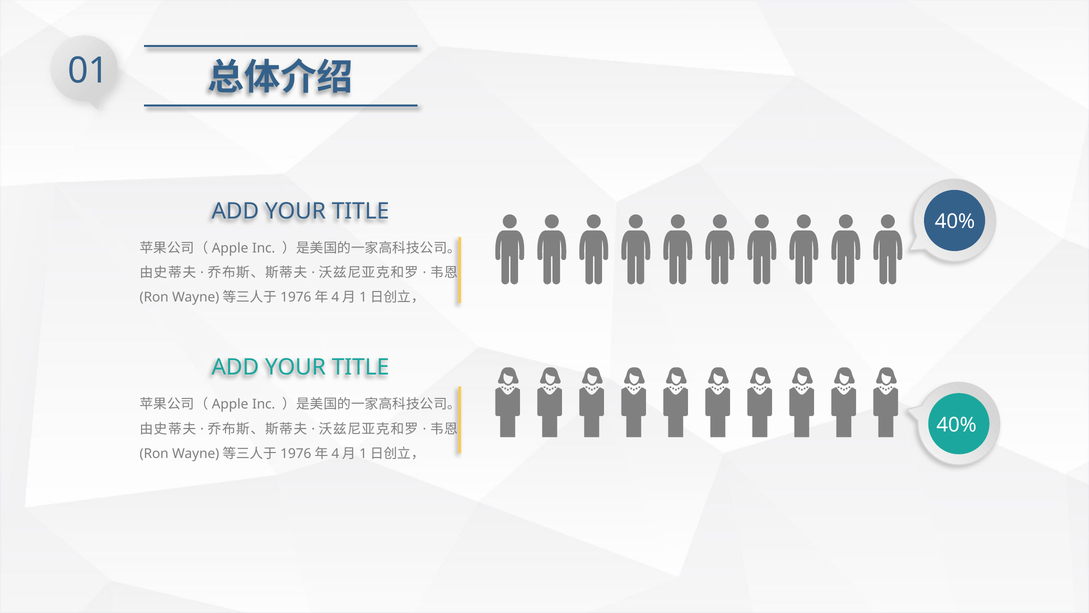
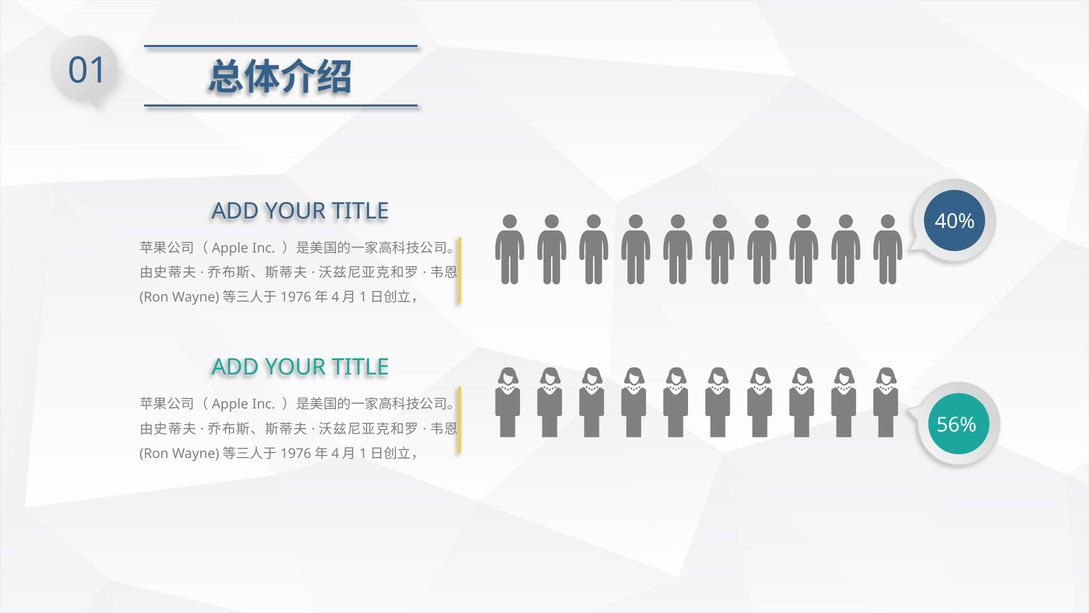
40%: 40% -> 56% (957, 425)
